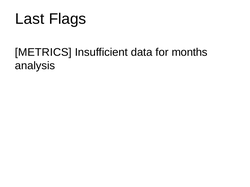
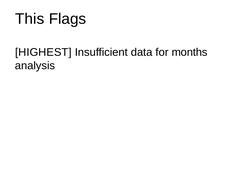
Last: Last -> This (30, 19)
METRICS: METRICS -> HIGHEST (43, 52)
